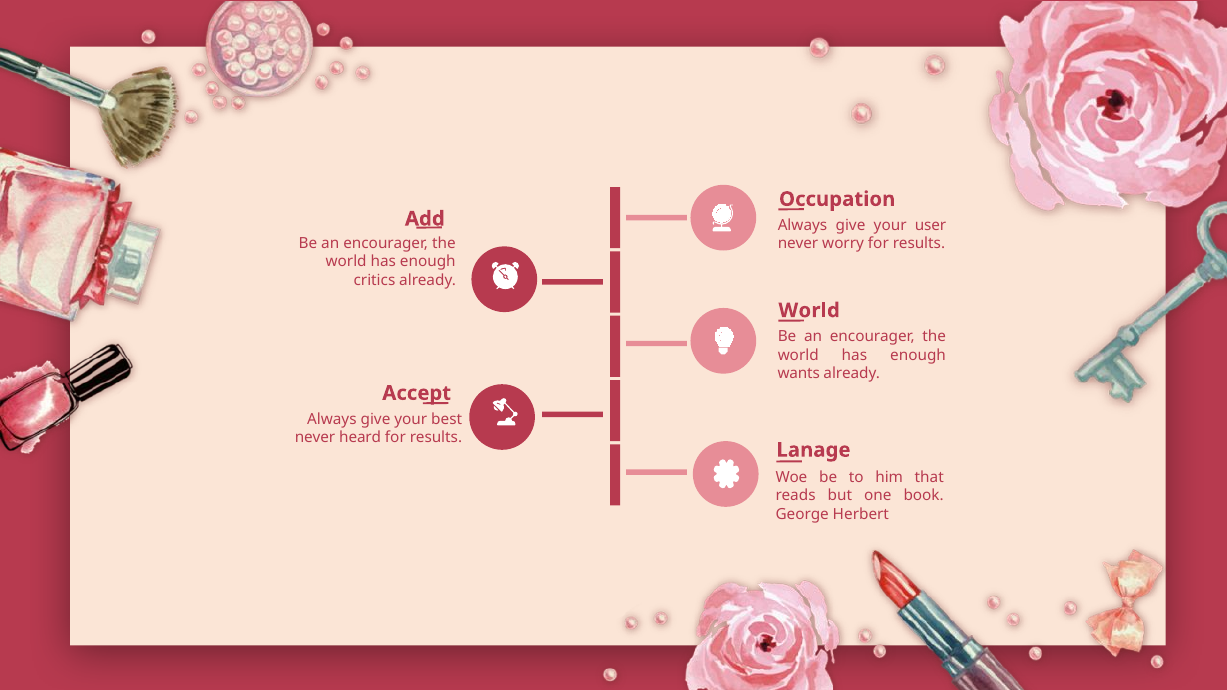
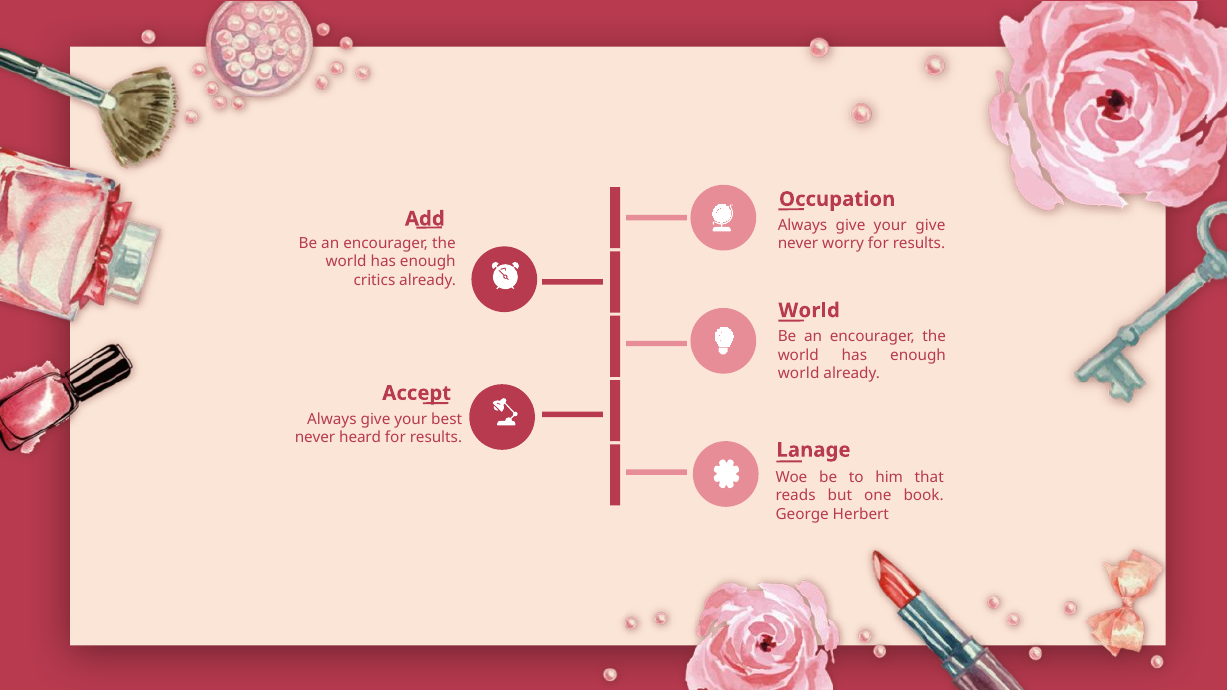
your user: user -> give (930, 225)
wants: wants -> world (799, 373)
